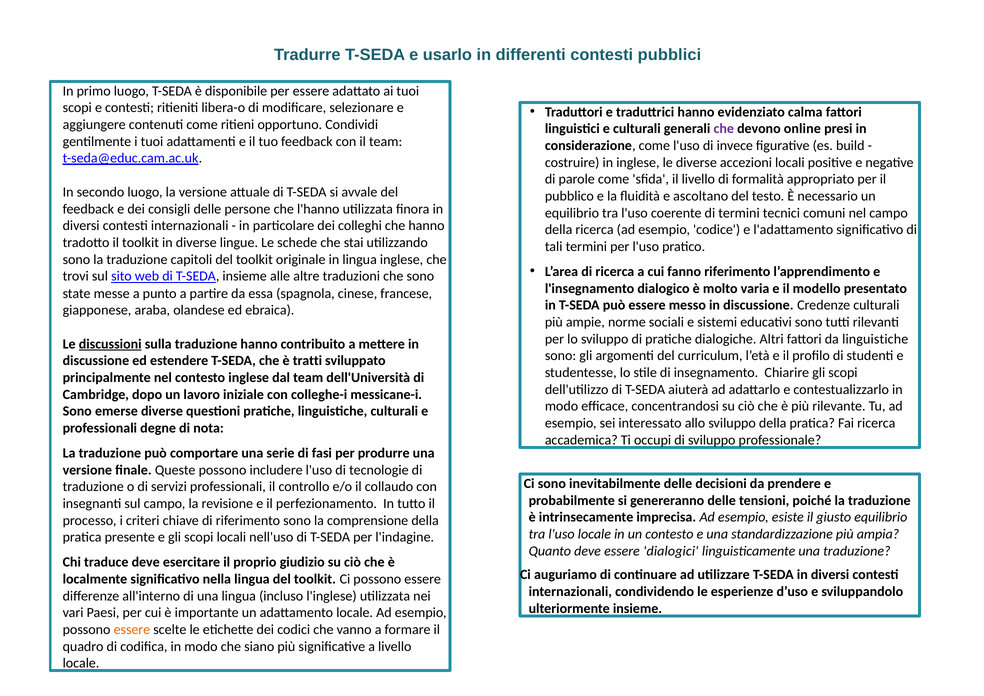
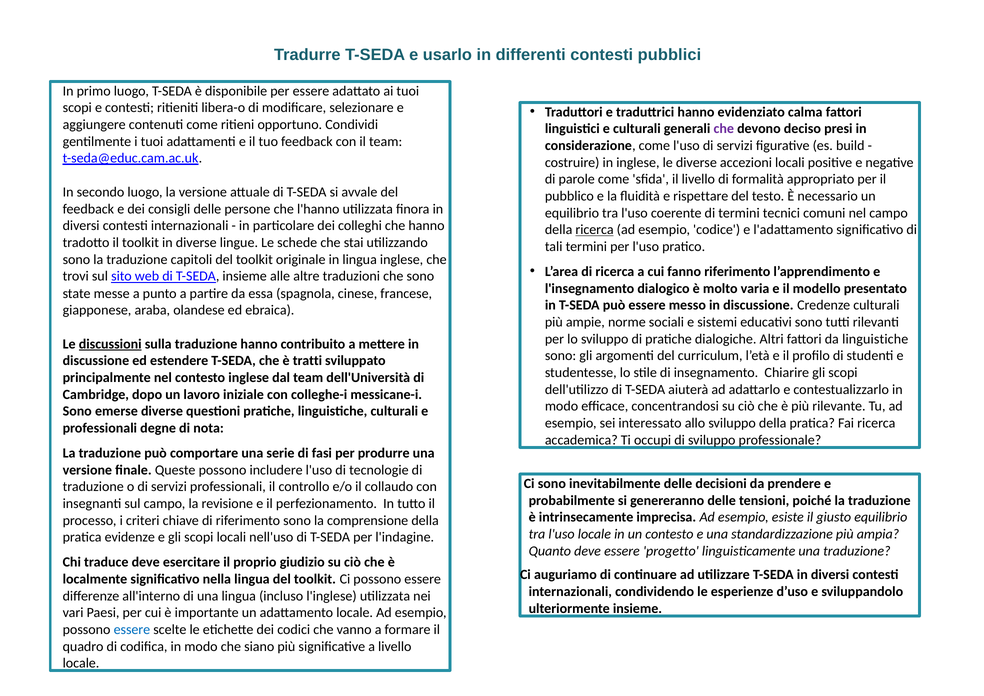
online: online -> deciso (802, 129)
l'uso di invece: invece -> servizi (735, 146)
ascoltano: ascoltano -> rispettare (701, 196)
ricerca underline: none -> present (595, 230)
presente: presente -> evidenze (130, 537)
dialogici: dialogici -> progetto (671, 551)
essere colour: orange -> blue (132, 629)
